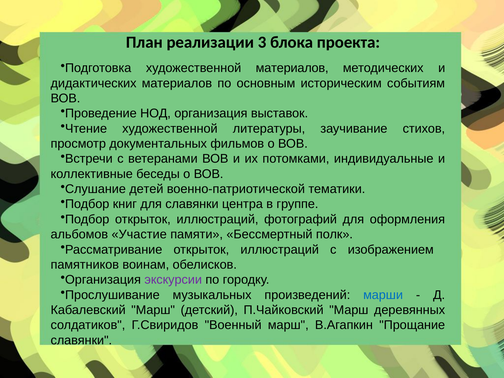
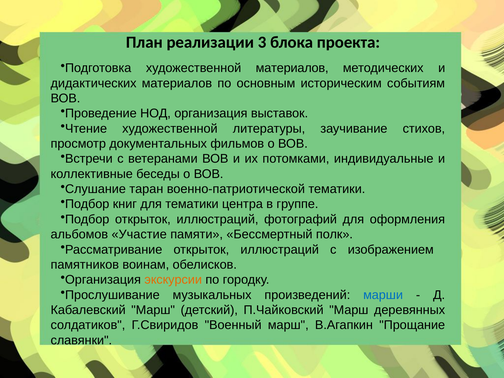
детей: детей -> таран (146, 189)
для славянки: славянки -> тематики (192, 204)
экскурсии colour: purple -> orange (173, 280)
